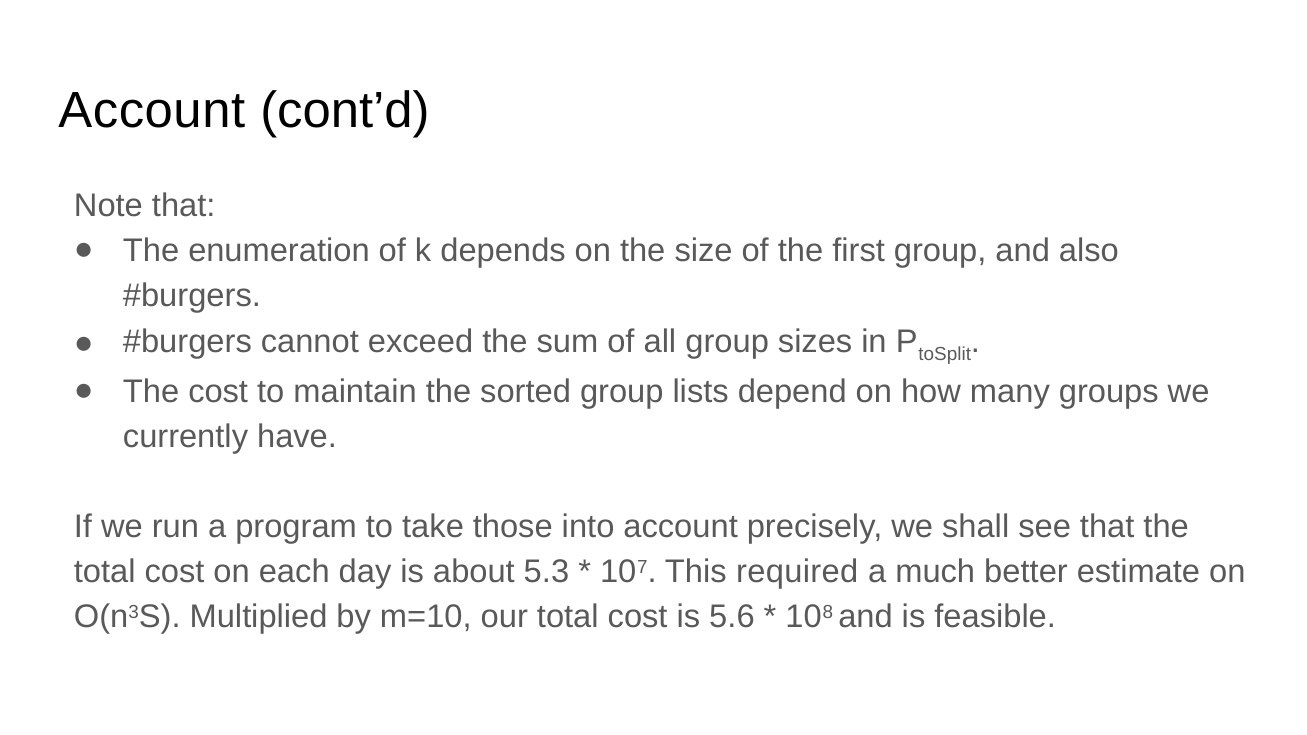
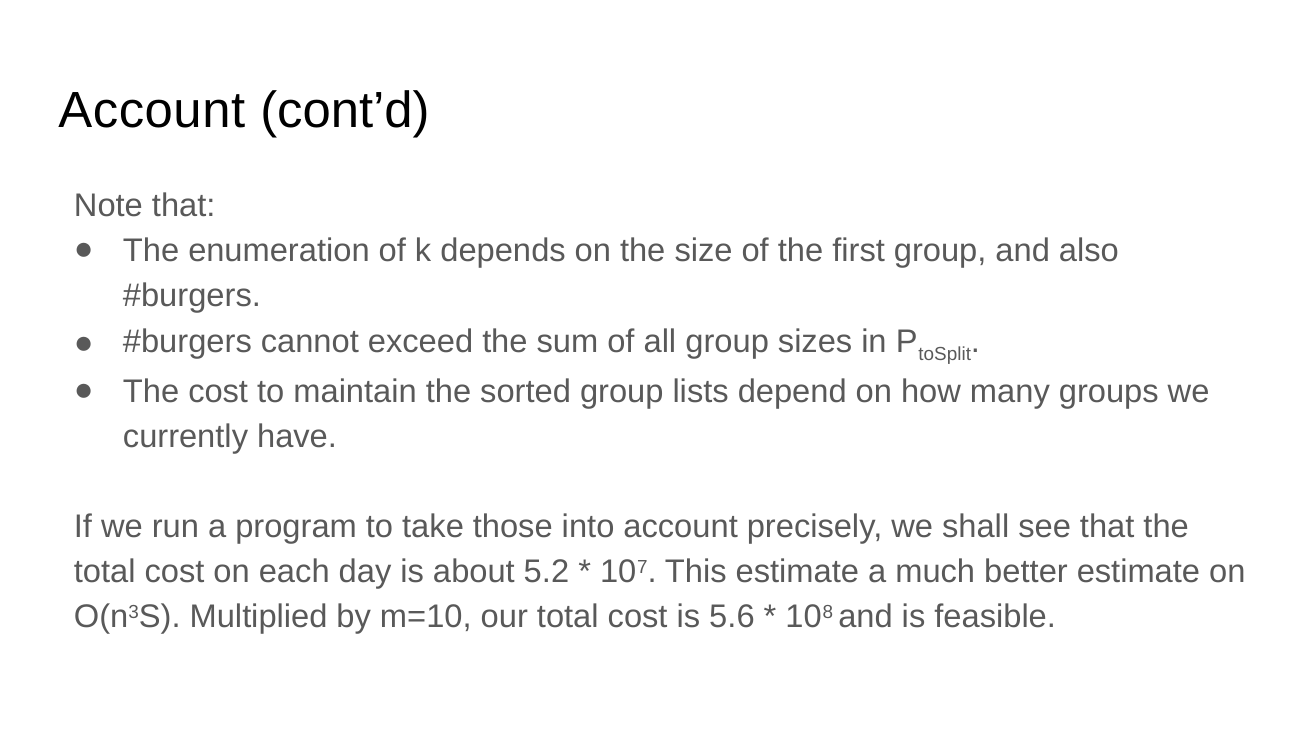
5.3: 5.3 -> 5.2 (546, 572)
This required: required -> estimate (797, 572)
